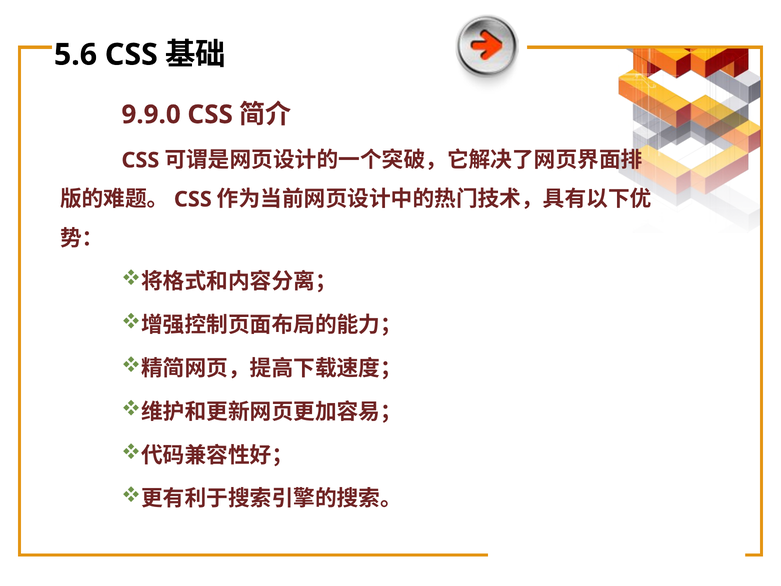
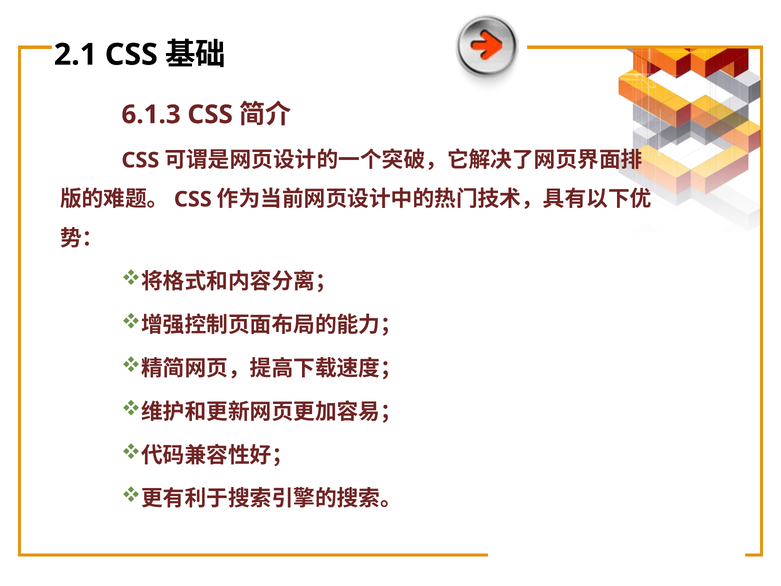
5.6: 5.6 -> 2.1 (75, 55)
9.9.0: 9.9.0 -> 6.1.3 (151, 115)
